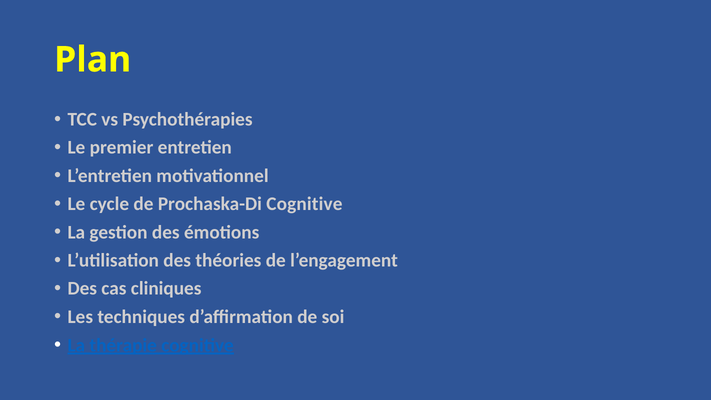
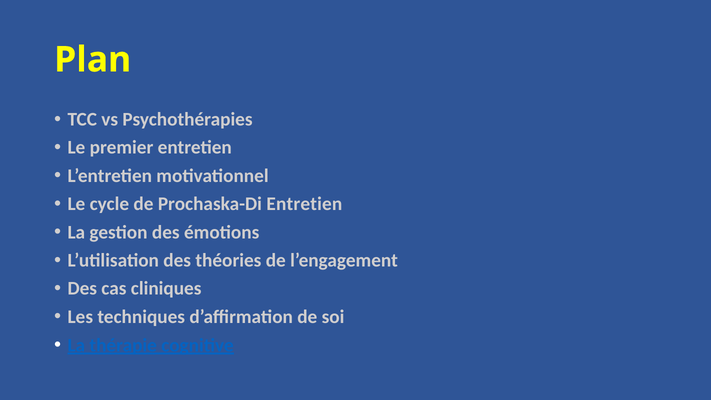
Prochaska-Di Cognitive: Cognitive -> Entretien (304, 204)
